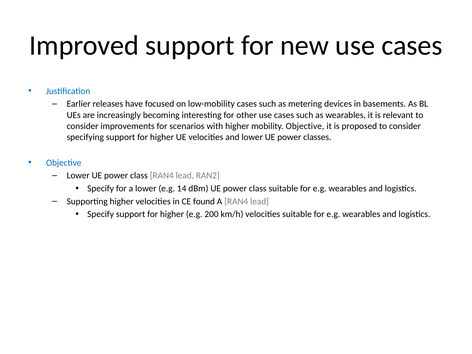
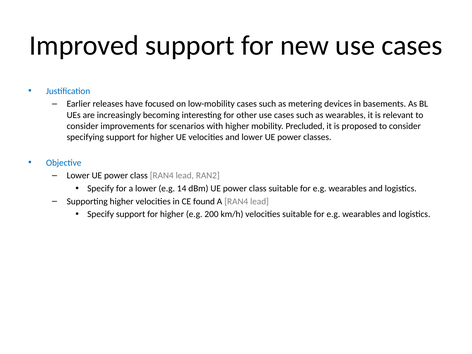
mobility Objective: Objective -> Precluded (305, 126)
